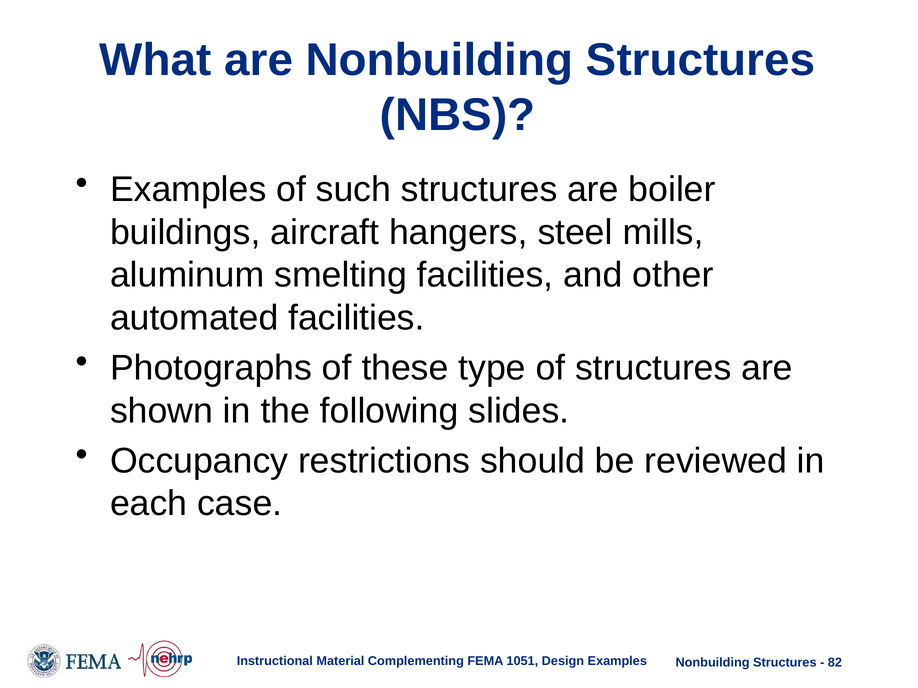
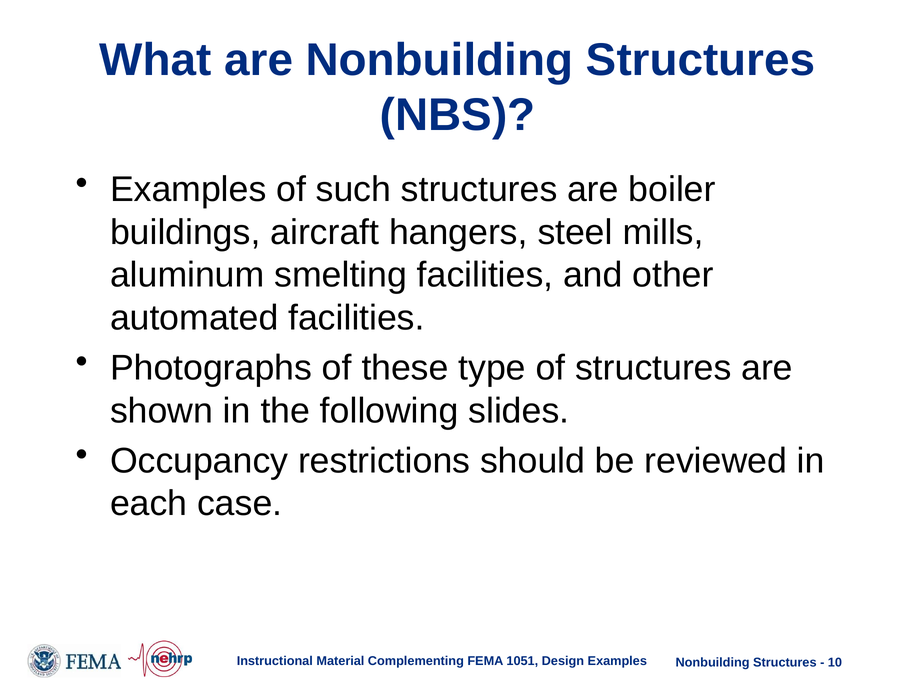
82: 82 -> 10 (835, 663)
